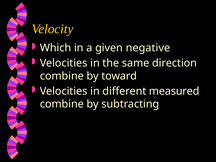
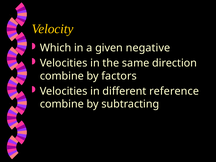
toward: toward -> factors (119, 76)
measured: measured -> reference (174, 91)
